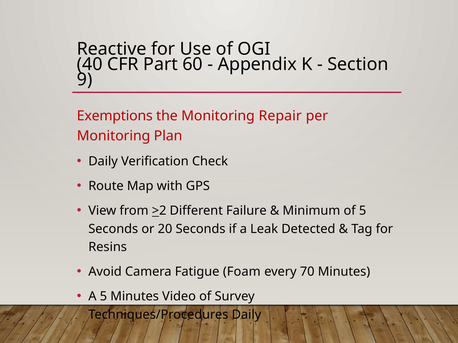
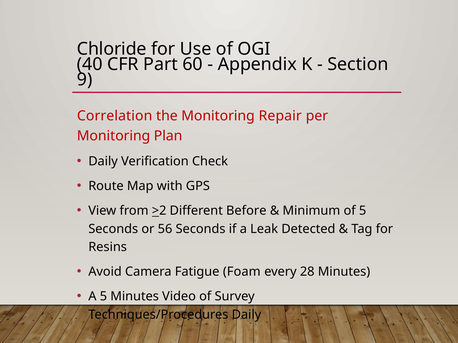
Reactive: Reactive -> Chloride (112, 49)
Exemptions: Exemptions -> Correlation (115, 116)
Failure: Failure -> Before (246, 211)
20: 20 -> 56 (165, 229)
70: 70 -> 28 (307, 272)
